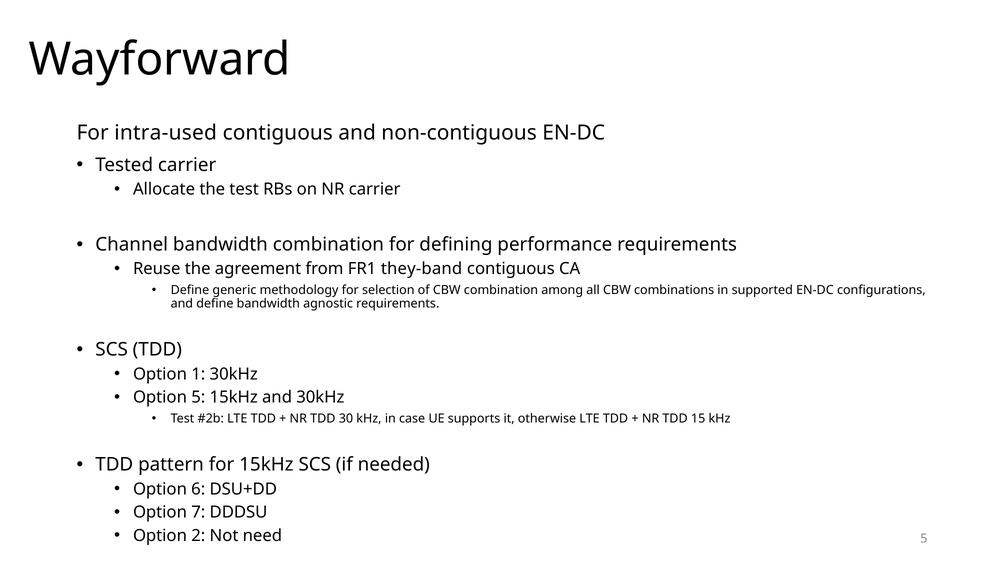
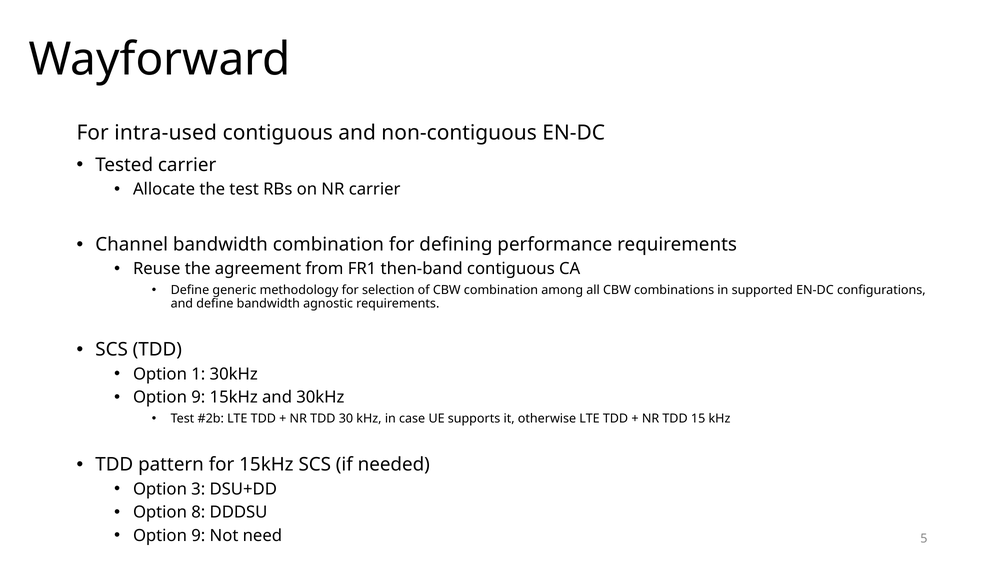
they-band: they-band -> then-band (422, 269)
5: 5 -> 9 (198, 397)
6: 6 -> 3 (198, 489)
7: 7 -> 8 (198, 512)
2: 2 -> 9 (198, 535)
